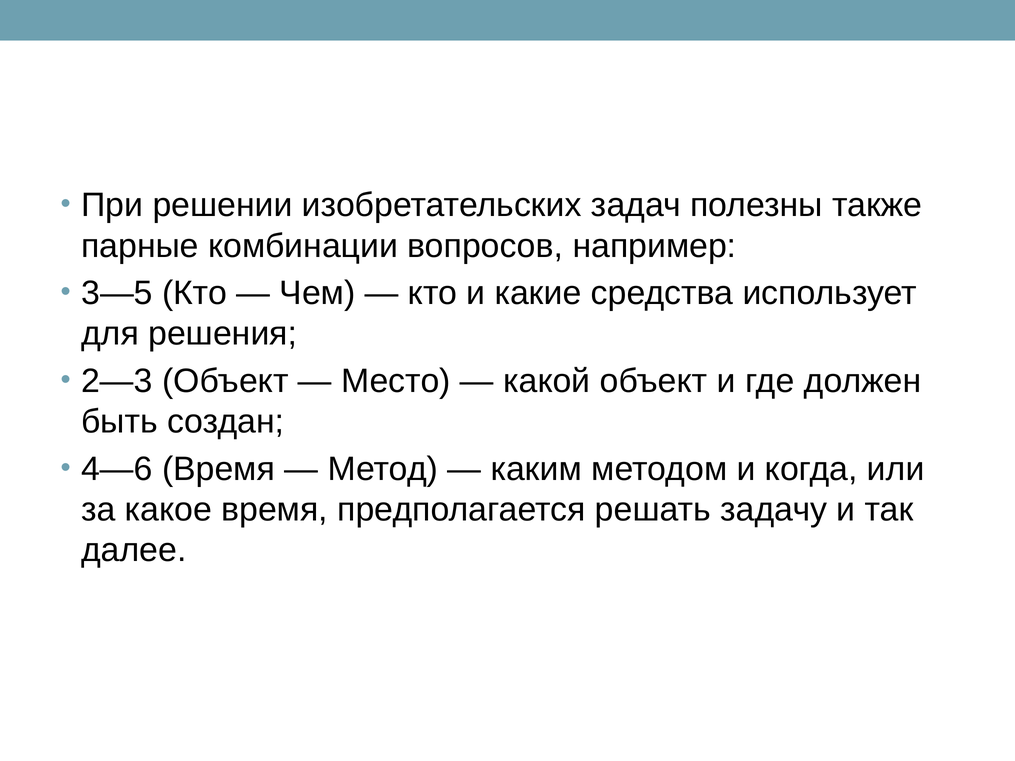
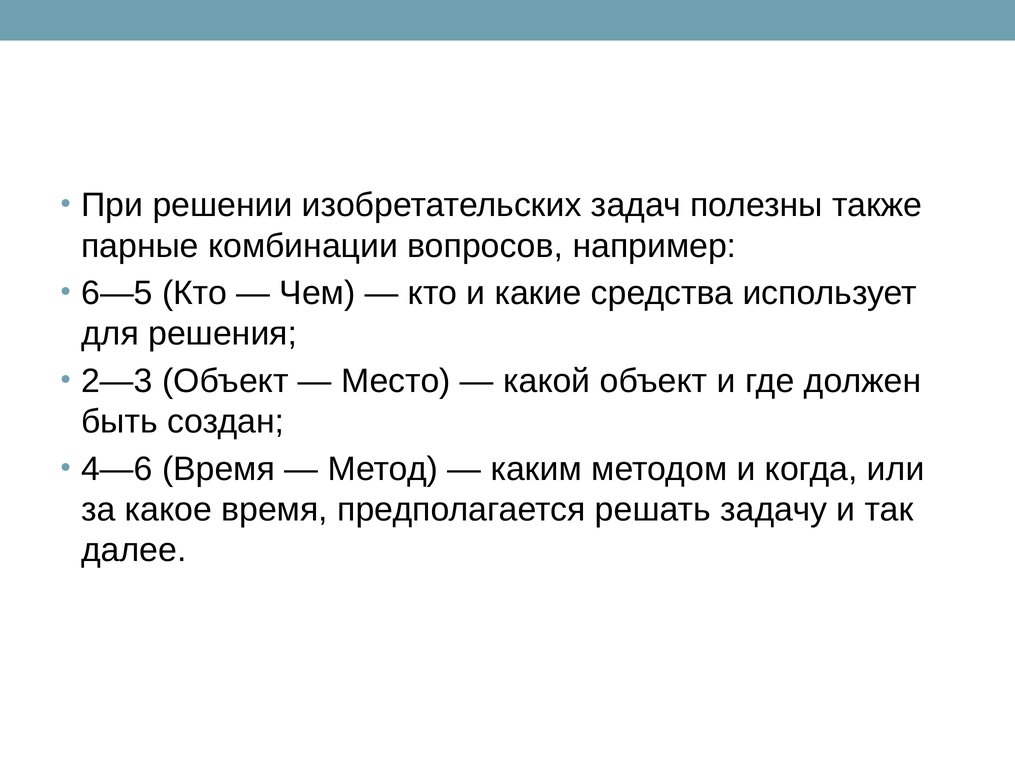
3—5: 3—5 -> 6—5 (117, 293)
